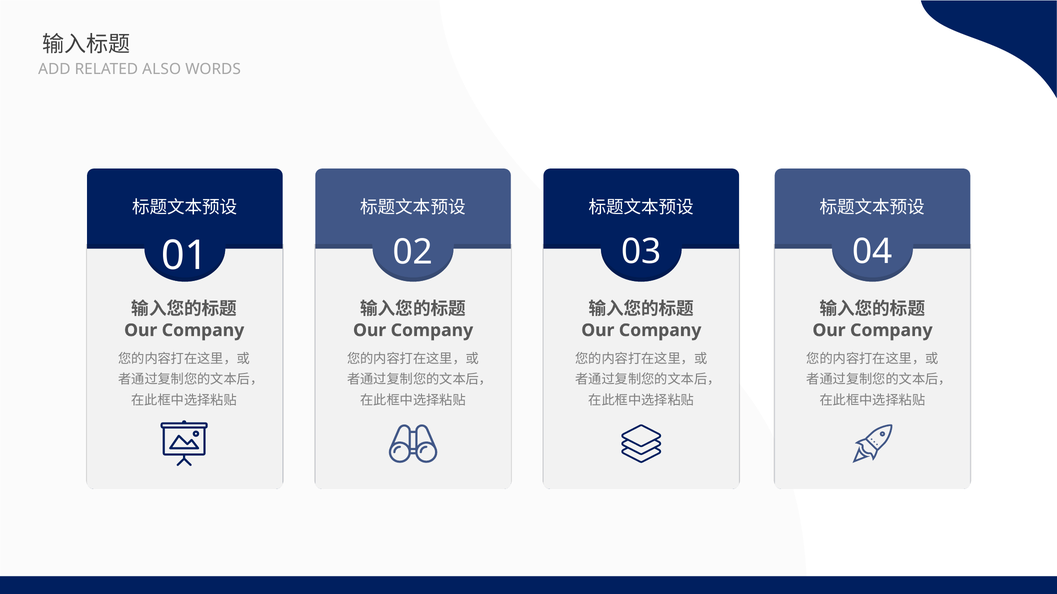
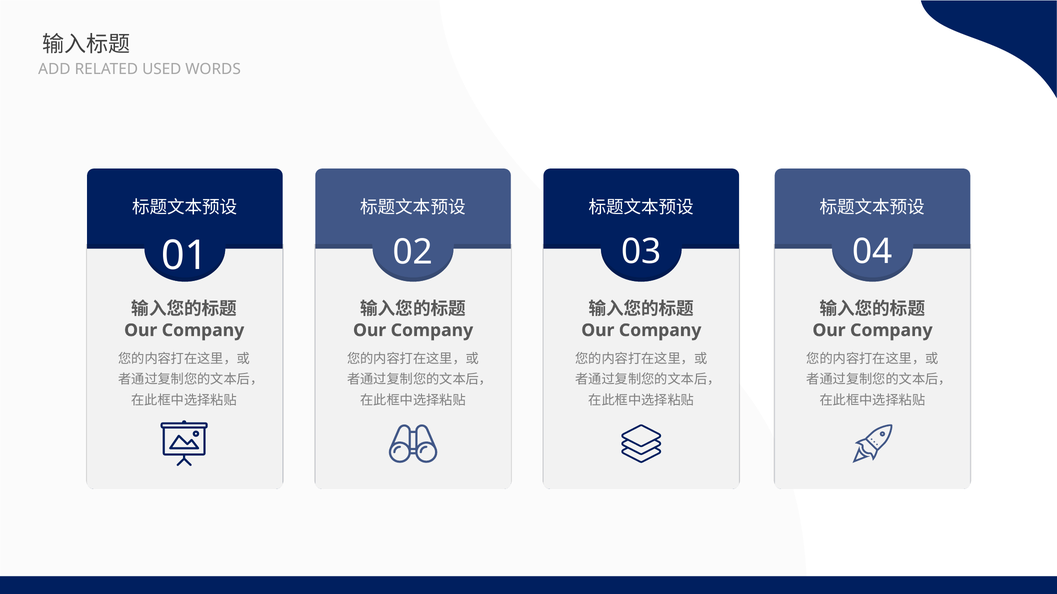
ALSO: ALSO -> USED (162, 69)
